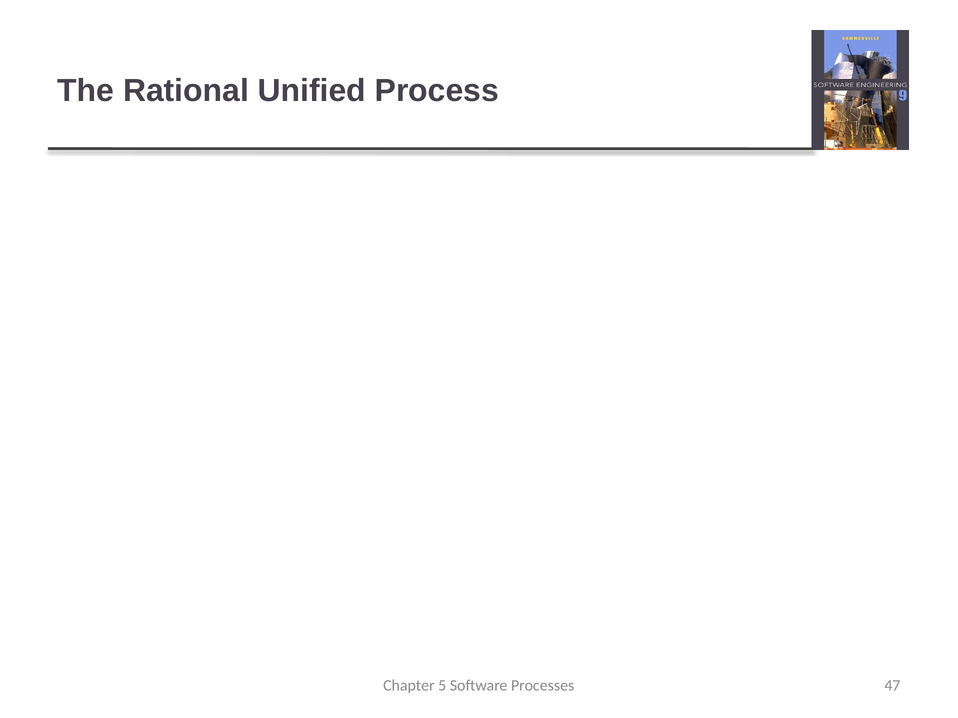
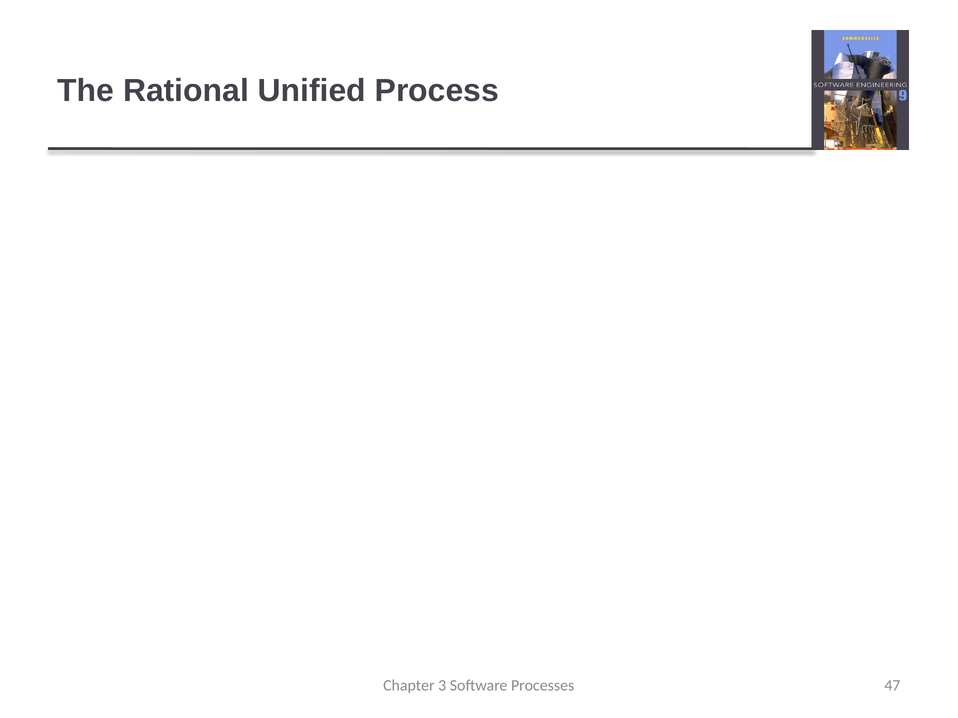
Chapter 5: 5 -> 3 (442, 686)
